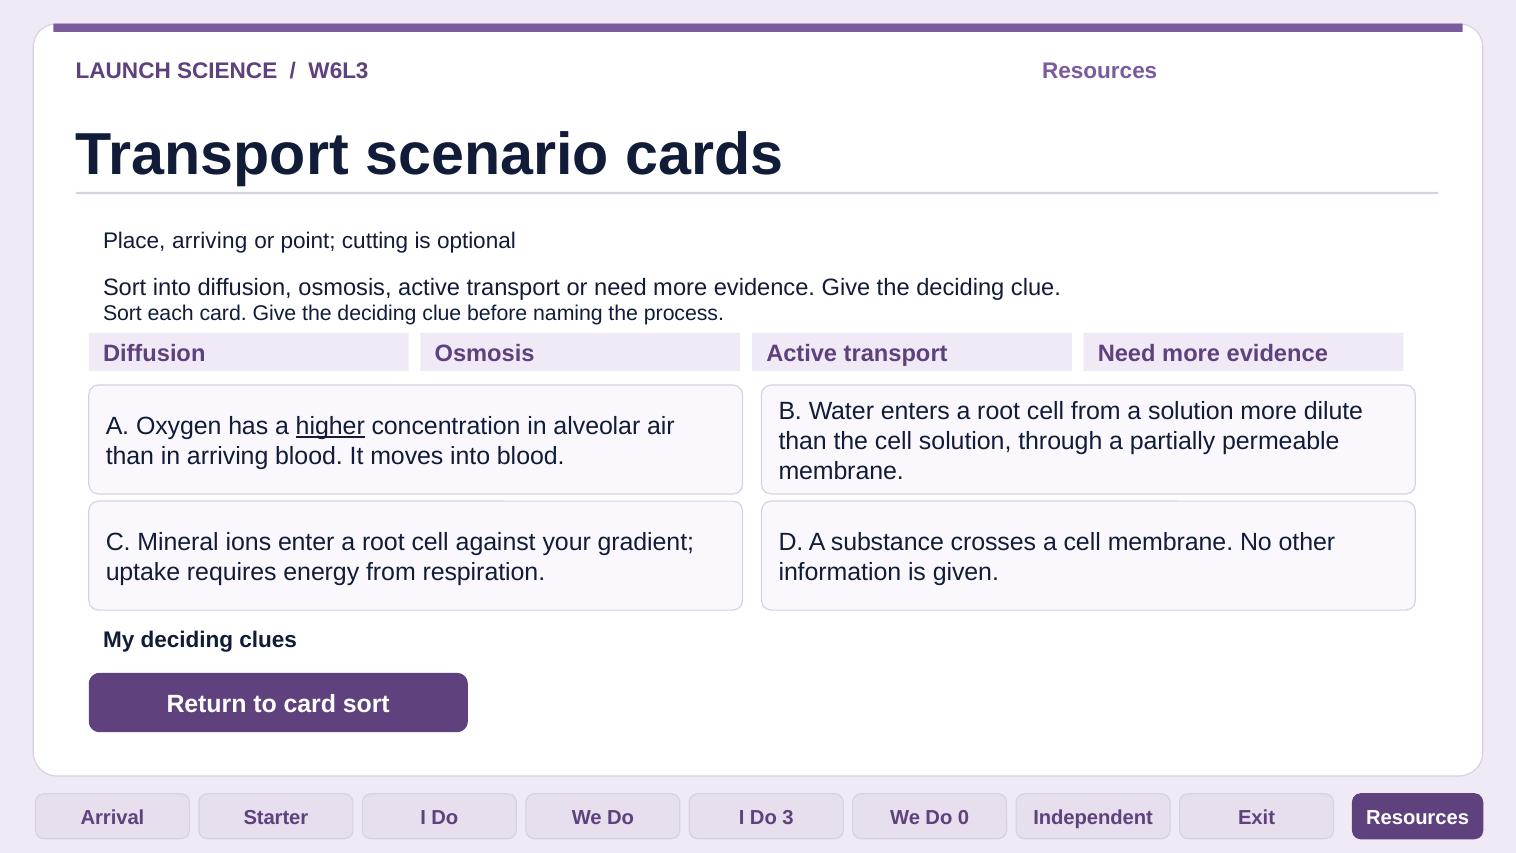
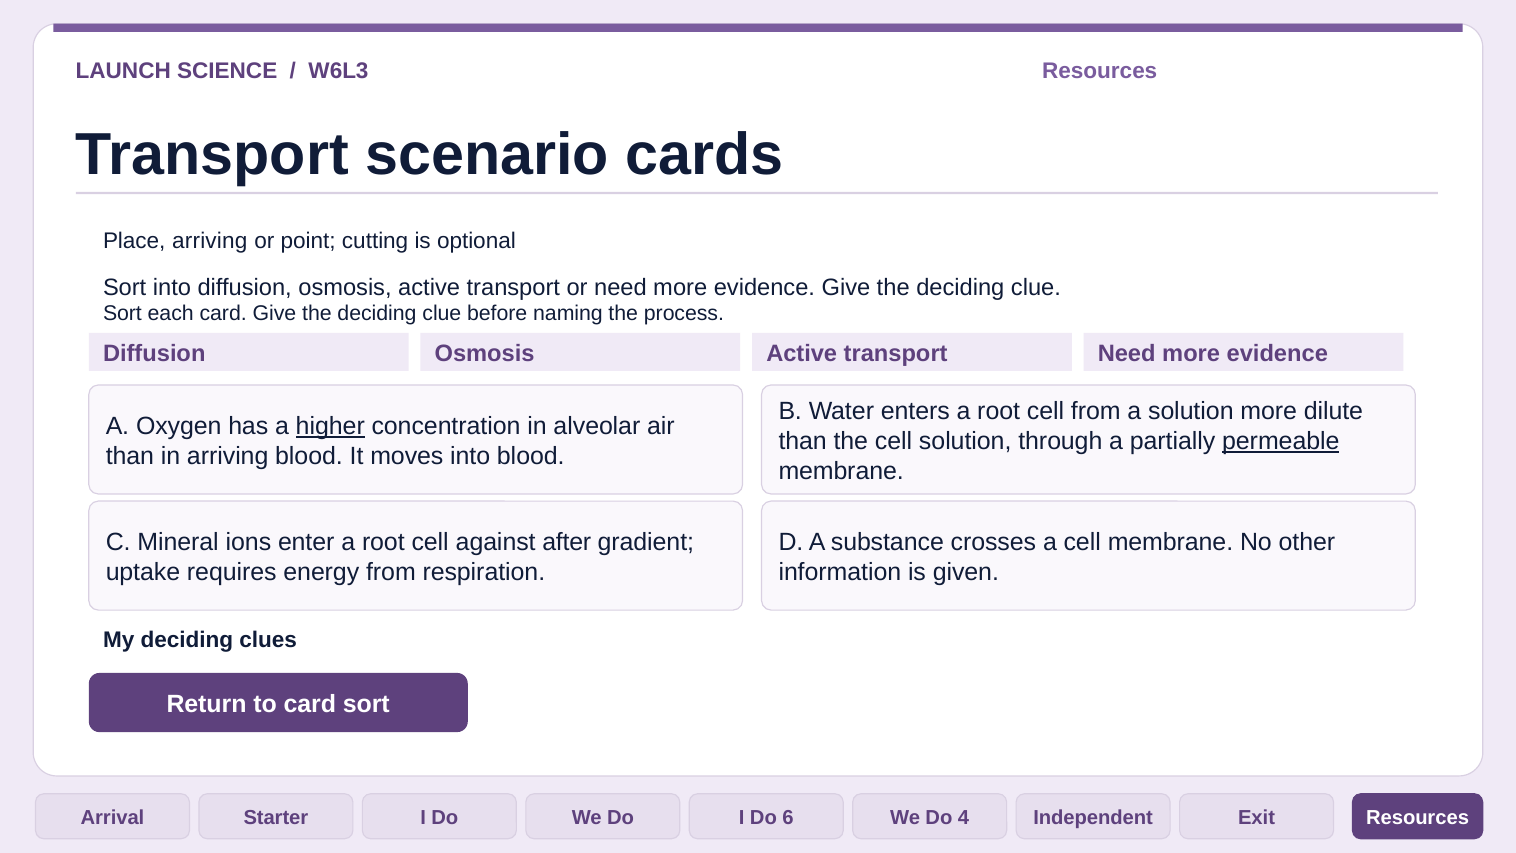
permeable underline: none -> present (1281, 441)
your: your -> after (567, 542)
3: 3 -> 6 (788, 817)
0: 0 -> 4 (964, 817)
